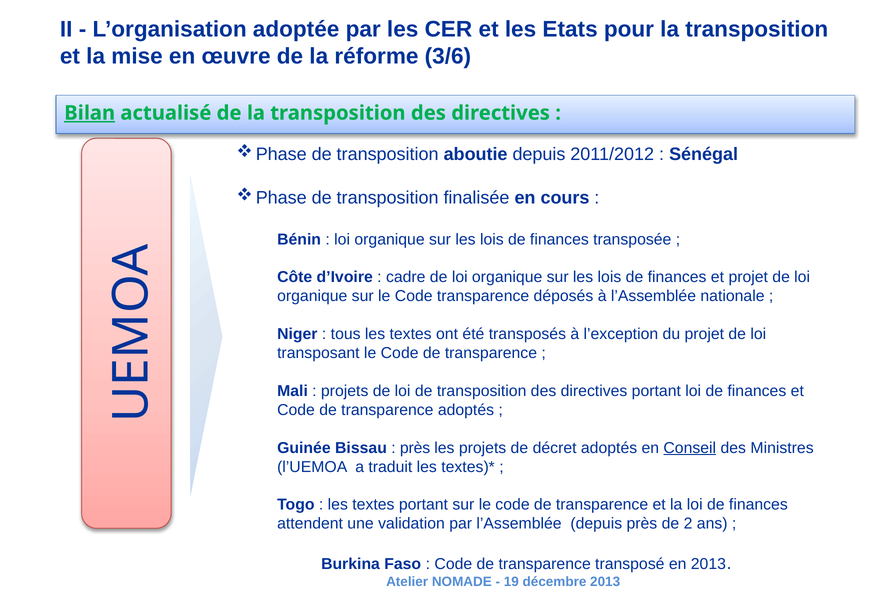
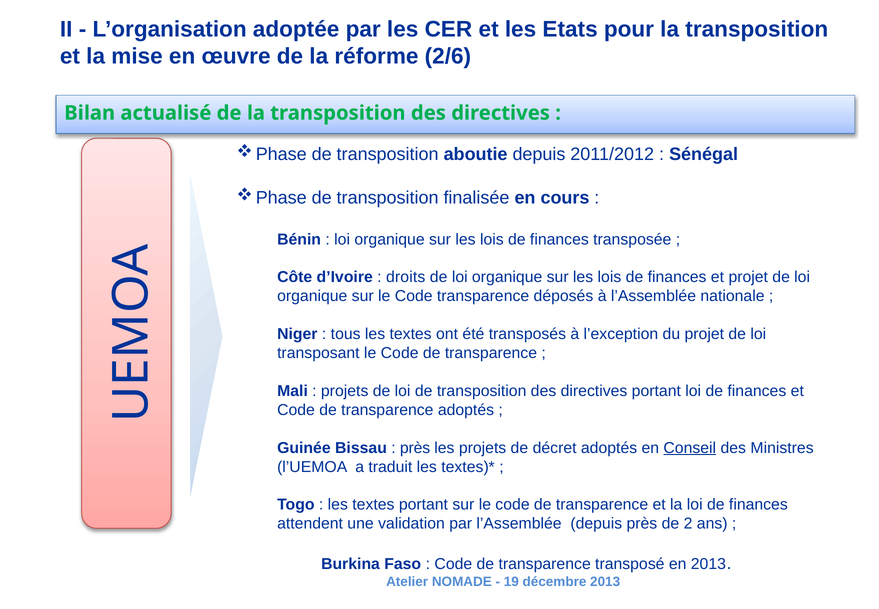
3/6: 3/6 -> 2/6 (448, 56)
Bilan underline: present -> none (90, 113)
cadre: cadre -> droits (406, 277)
